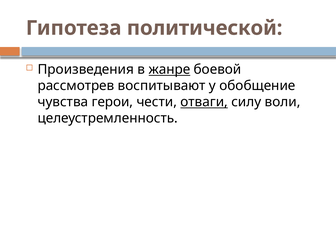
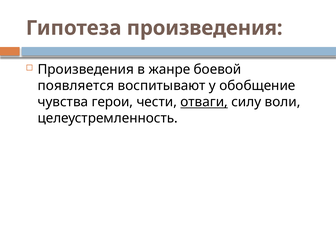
Гипотеза политической: политической -> произведения (205, 28)
жанре underline: present -> none (169, 70)
рассмотрев: рассмотрев -> появляется (76, 86)
